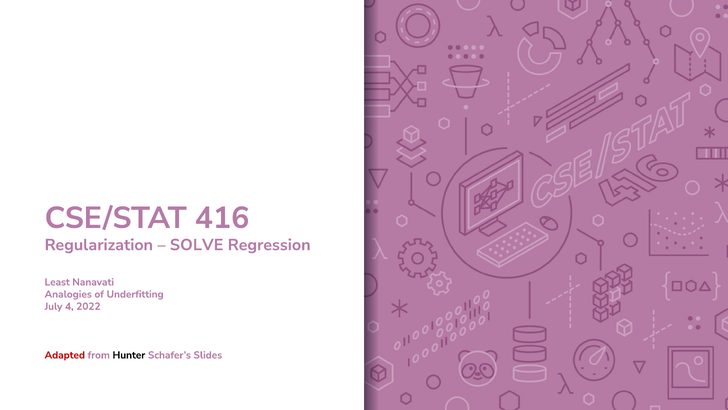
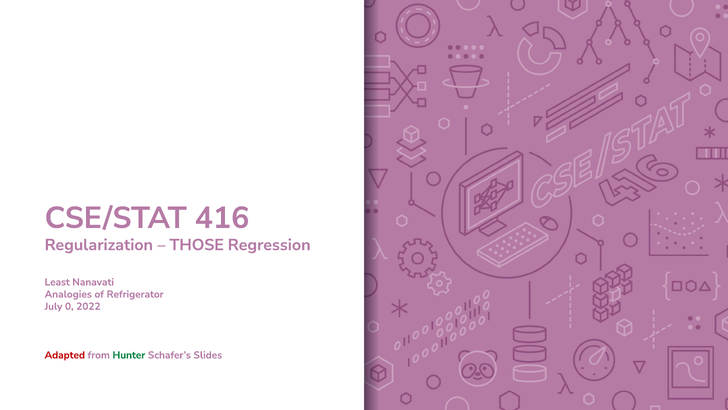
SOLVE: SOLVE -> THOSE (197, 245)
Underfitting: Underfitting -> Refrigerator (135, 294)
4: 4 -> 0 (69, 306)
Hunter colour: black -> green (129, 355)
